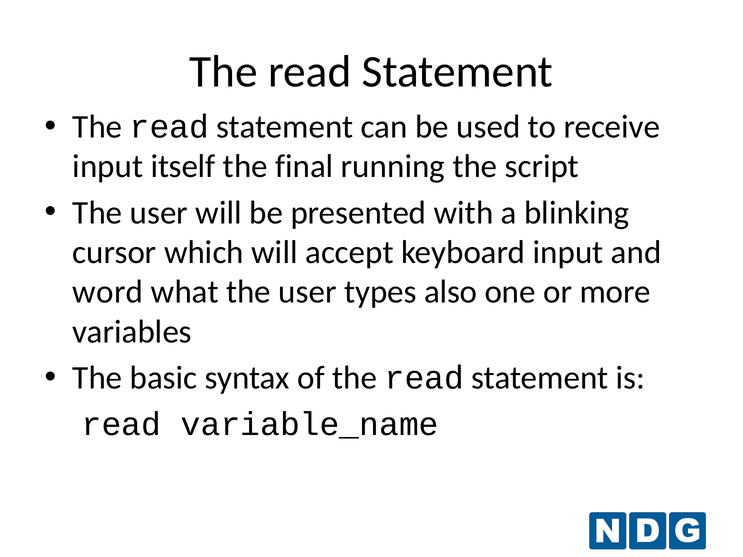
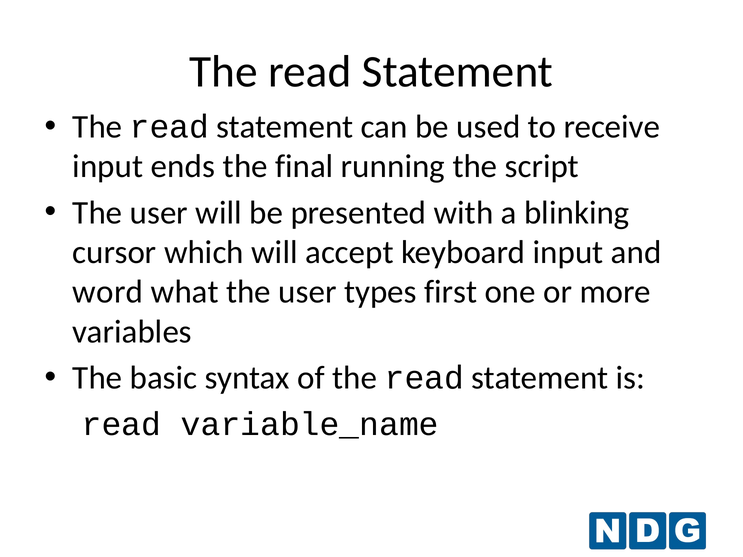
itself: itself -> ends (183, 167)
also: also -> first (451, 292)
